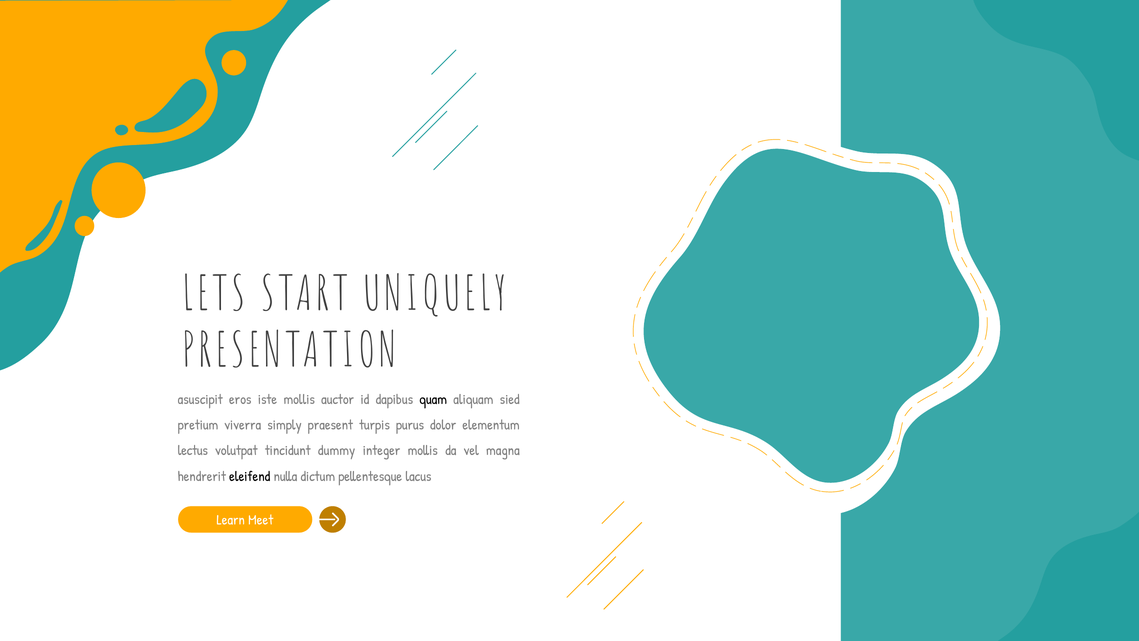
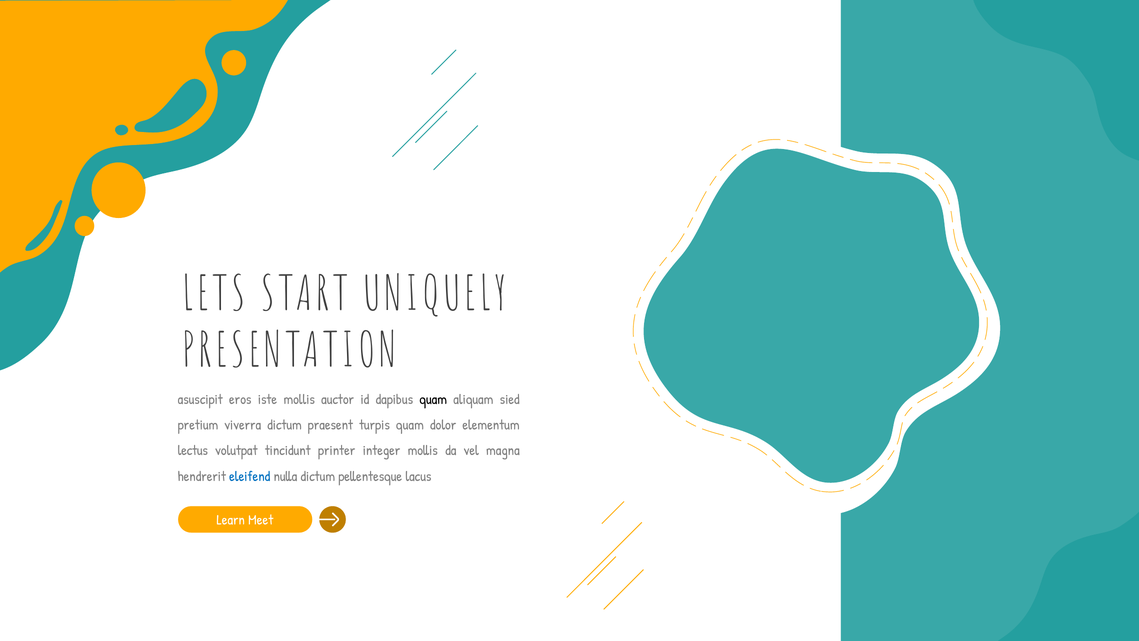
viverra simply: simply -> dictum (285, 425)
turpis purus: purus -> quam (410, 425)
dummy: dummy -> printer (337, 450)
eleifend colour: black -> blue (250, 476)
